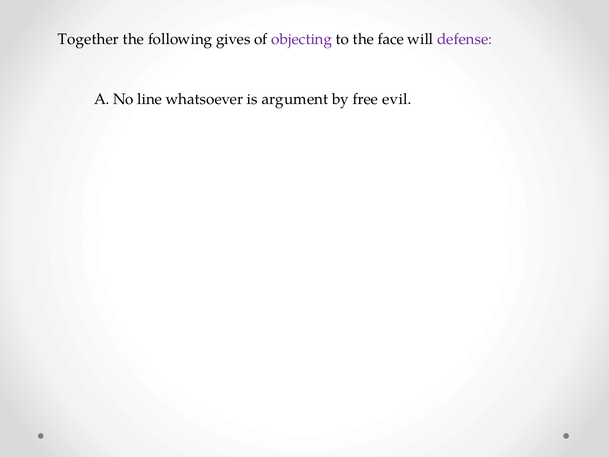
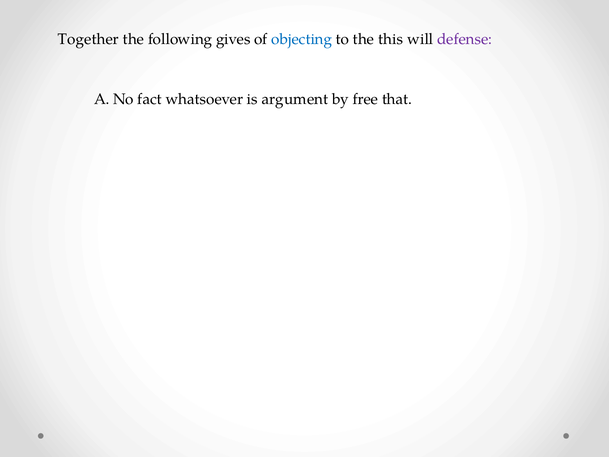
objecting colour: purple -> blue (302, 39)
face: face -> this (391, 39)
line: line -> fact (150, 99)
evil: evil -> that (397, 99)
